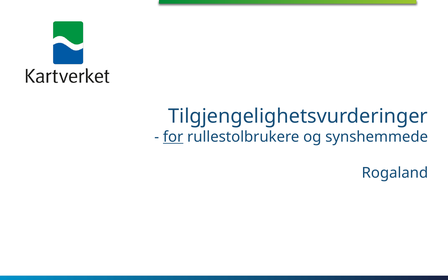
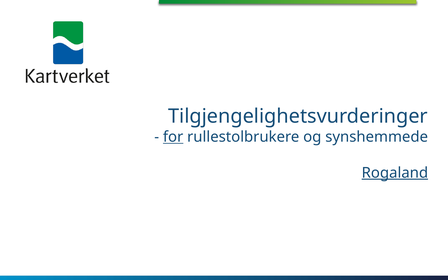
Rogaland underline: none -> present (395, 173)
